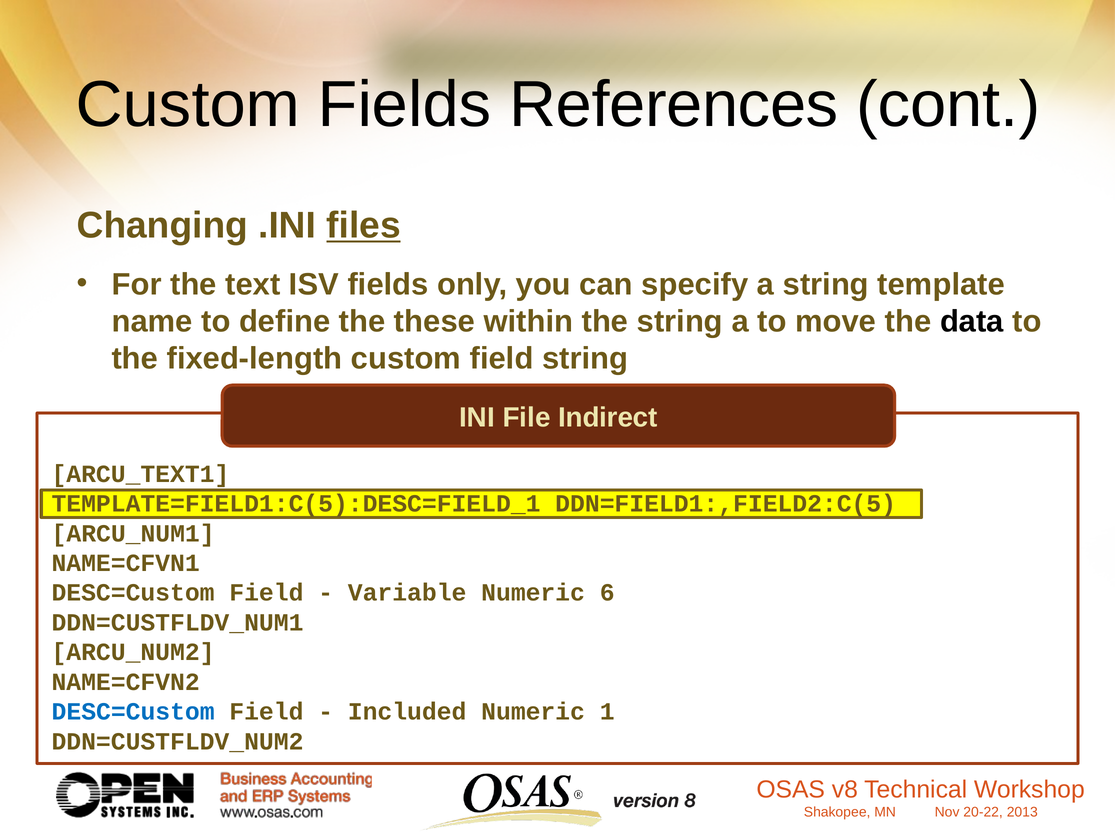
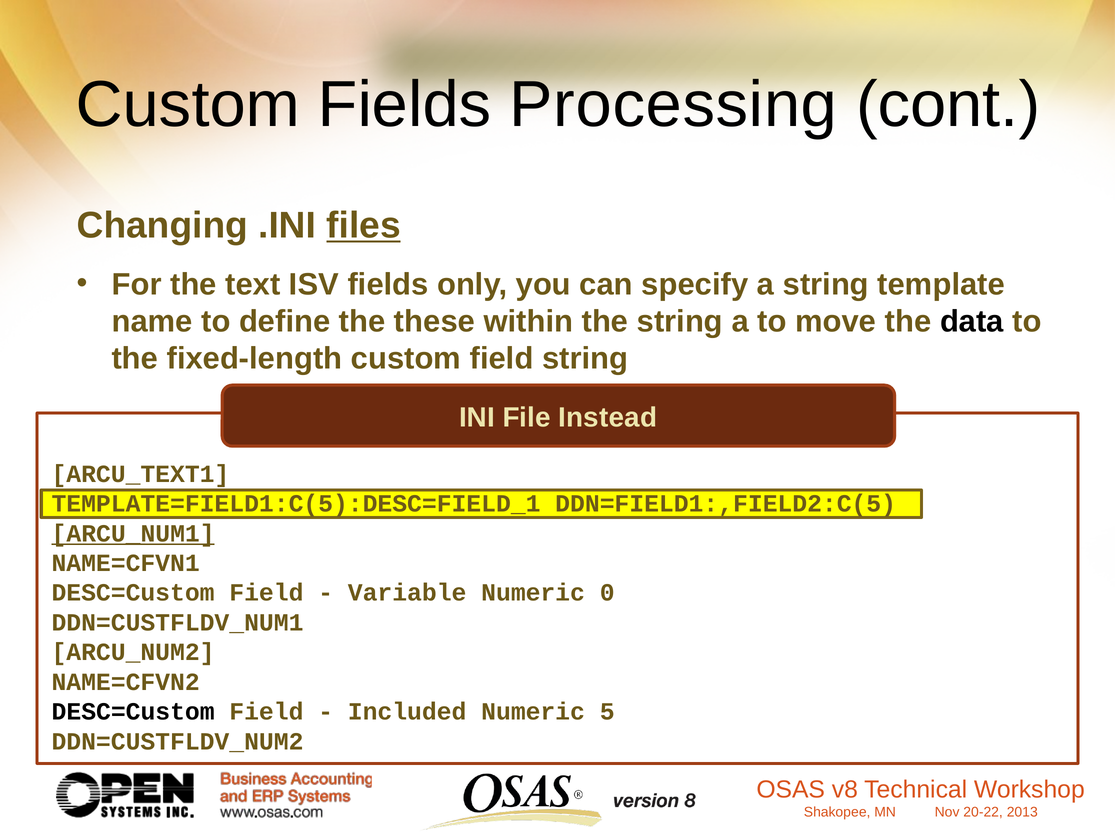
References: References -> Processing (673, 105)
Indirect: Indirect -> Instead (608, 418)
ARCU_NUM1 underline: none -> present (133, 534)
6: 6 -> 0 (607, 593)
DESC=Custom colour: blue -> black (133, 712)
1: 1 -> 5 (607, 712)
